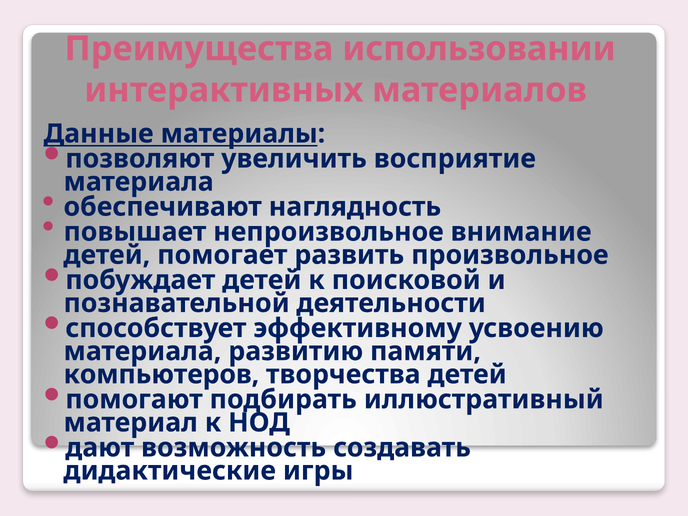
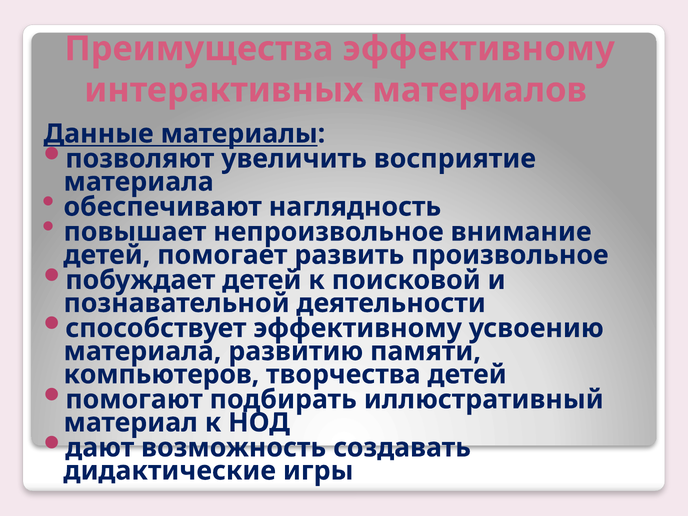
Преимущества использовании: использовании -> эффективному (479, 49)
